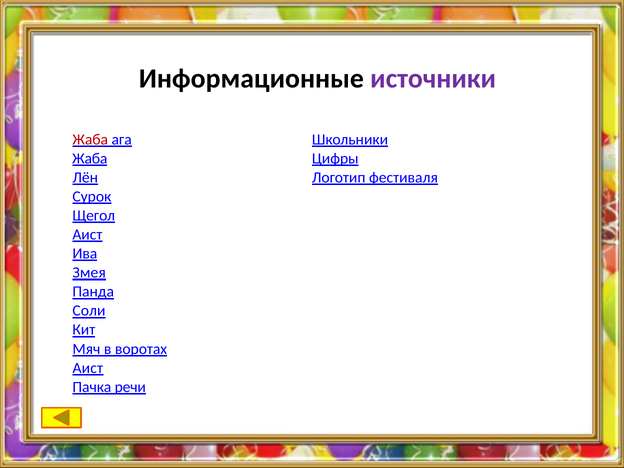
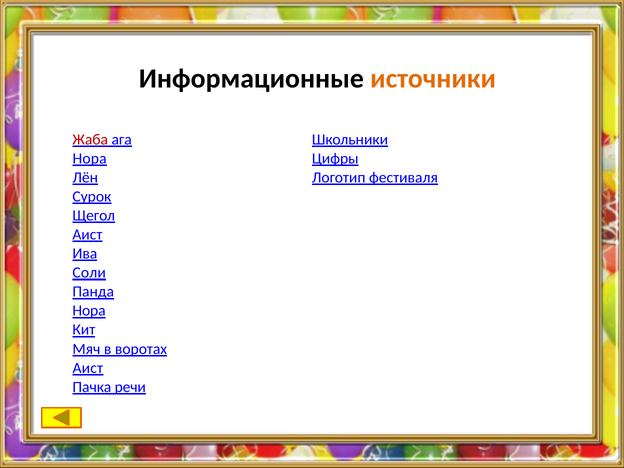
источники colour: purple -> orange (433, 79)
Жаба: Жаба -> Нора (90, 158)
Змея: Змея -> Соли (89, 273)
Соли: Соли -> Нора (89, 311)
